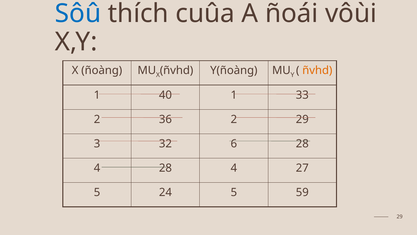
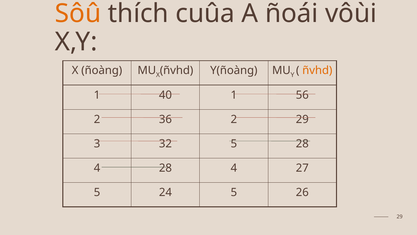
Sôû colour: blue -> orange (78, 14)
33: 33 -> 56 (302, 95)
32 6: 6 -> 5 (234, 143)
59: 59 -> 26 (302, 192)
